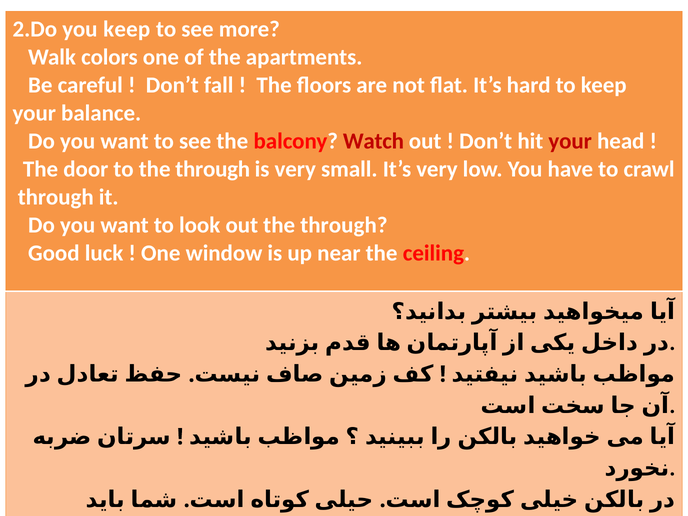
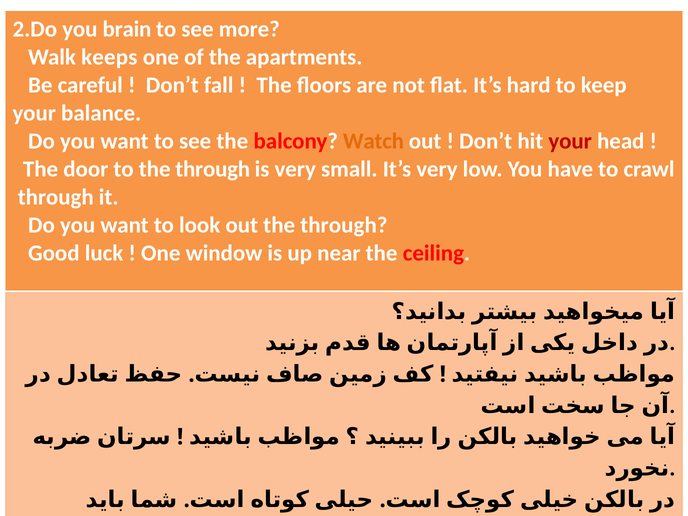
you keep: keep -> brain (127, 29)
colors: colors -> keeps (109, 57)
Watch colour: red -> orange (373, 141)
